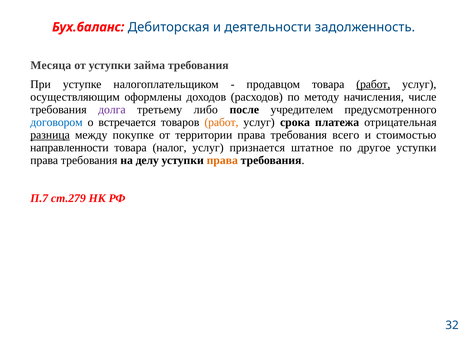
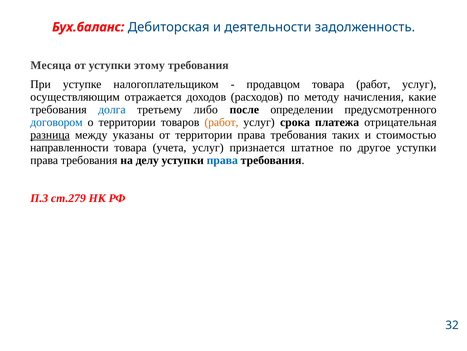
займа: займа -> этому (149, 65)
работ underline: present -> none (373, 84)
оформлены: оформлены -> отражается (153, 97)
числе: числе -> какие (422, 97)
долга colour: purple -> blue (112, 109)
учредителем: учредителем -> определении (302, 109)
о встречается: встречается -> территории (127, 122)
покупке: покупке -> указаны (133, 135)
всего: всего -> таких (346, 135)
налог: налог -> учета (170, 147)
права colour: orange -> blue (222, 160)
П.7: П.7 -> П.3 (39, 198)
